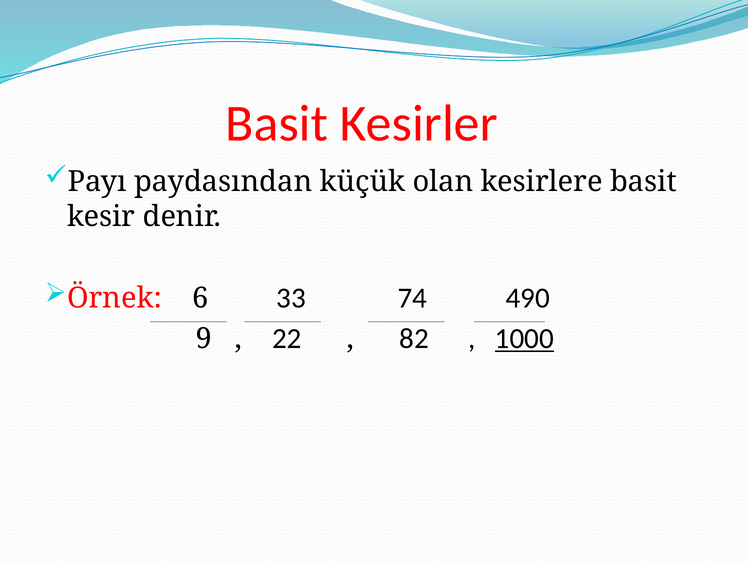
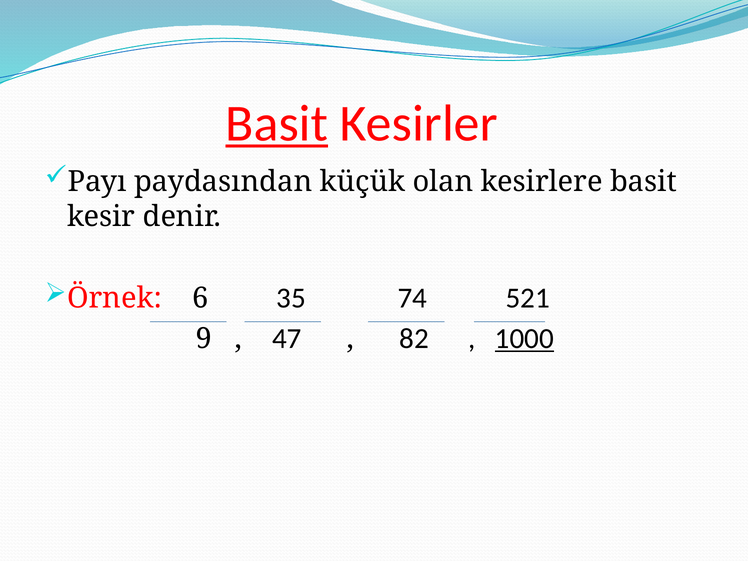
Basit underline: none -> present (277, 124)
33: 33 -> 35 (291, 298)
490: 490 -> 521 (528, 298)
22: 22 -> 47 (287, 339)
